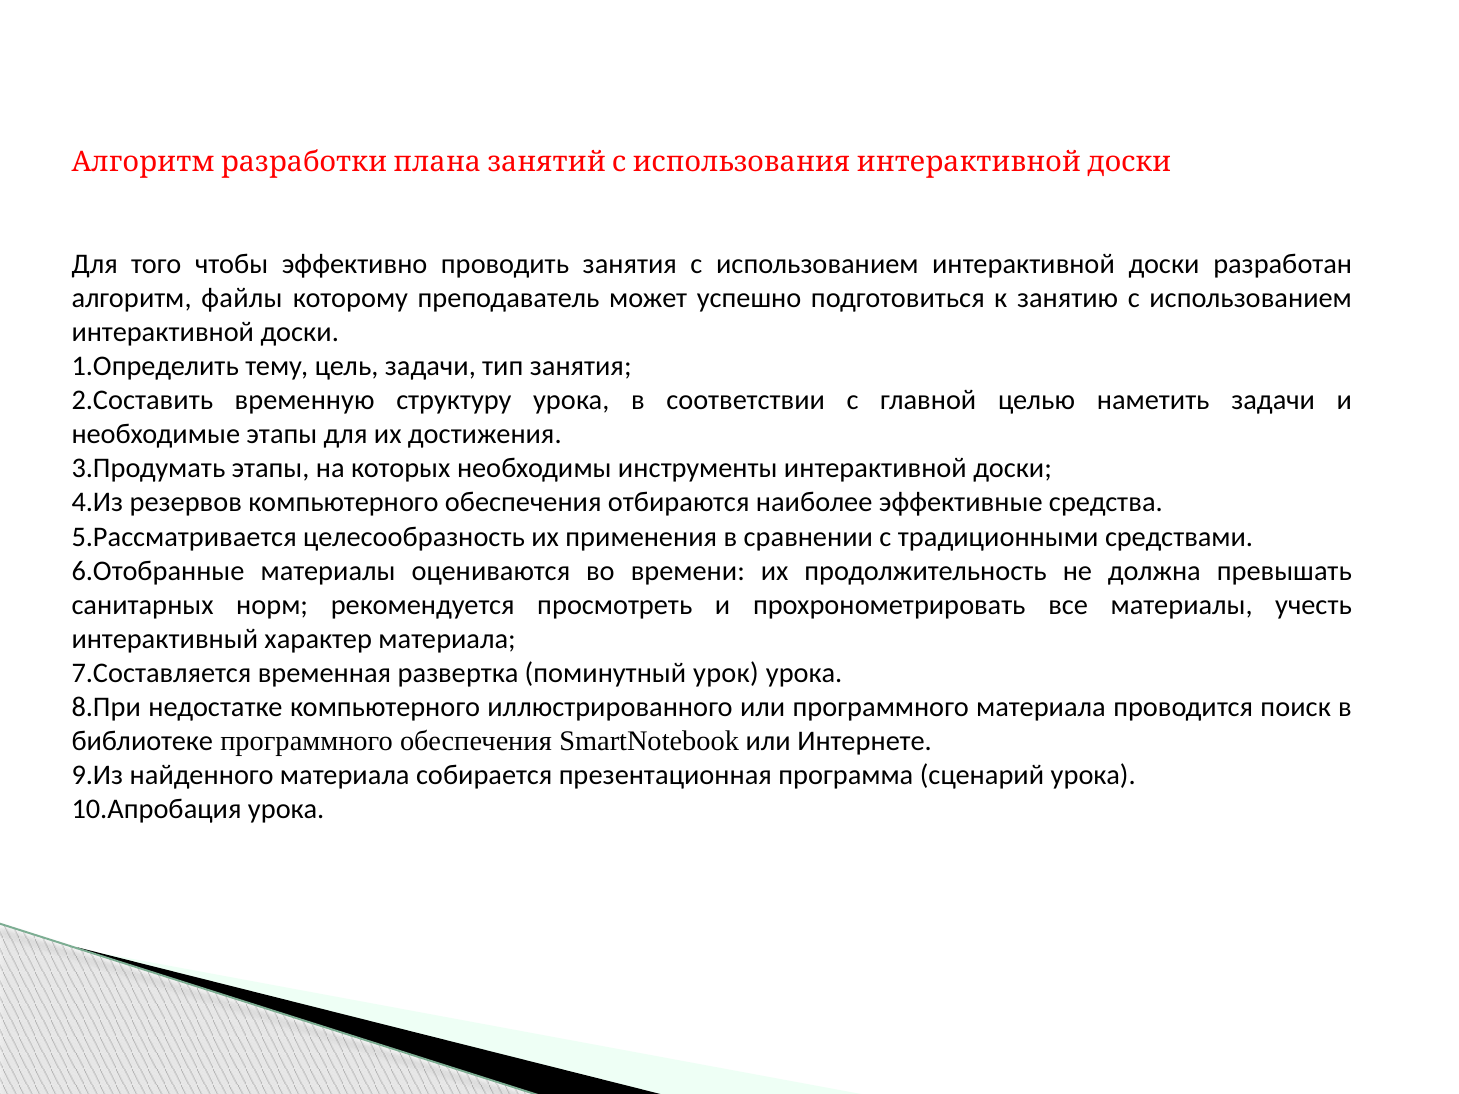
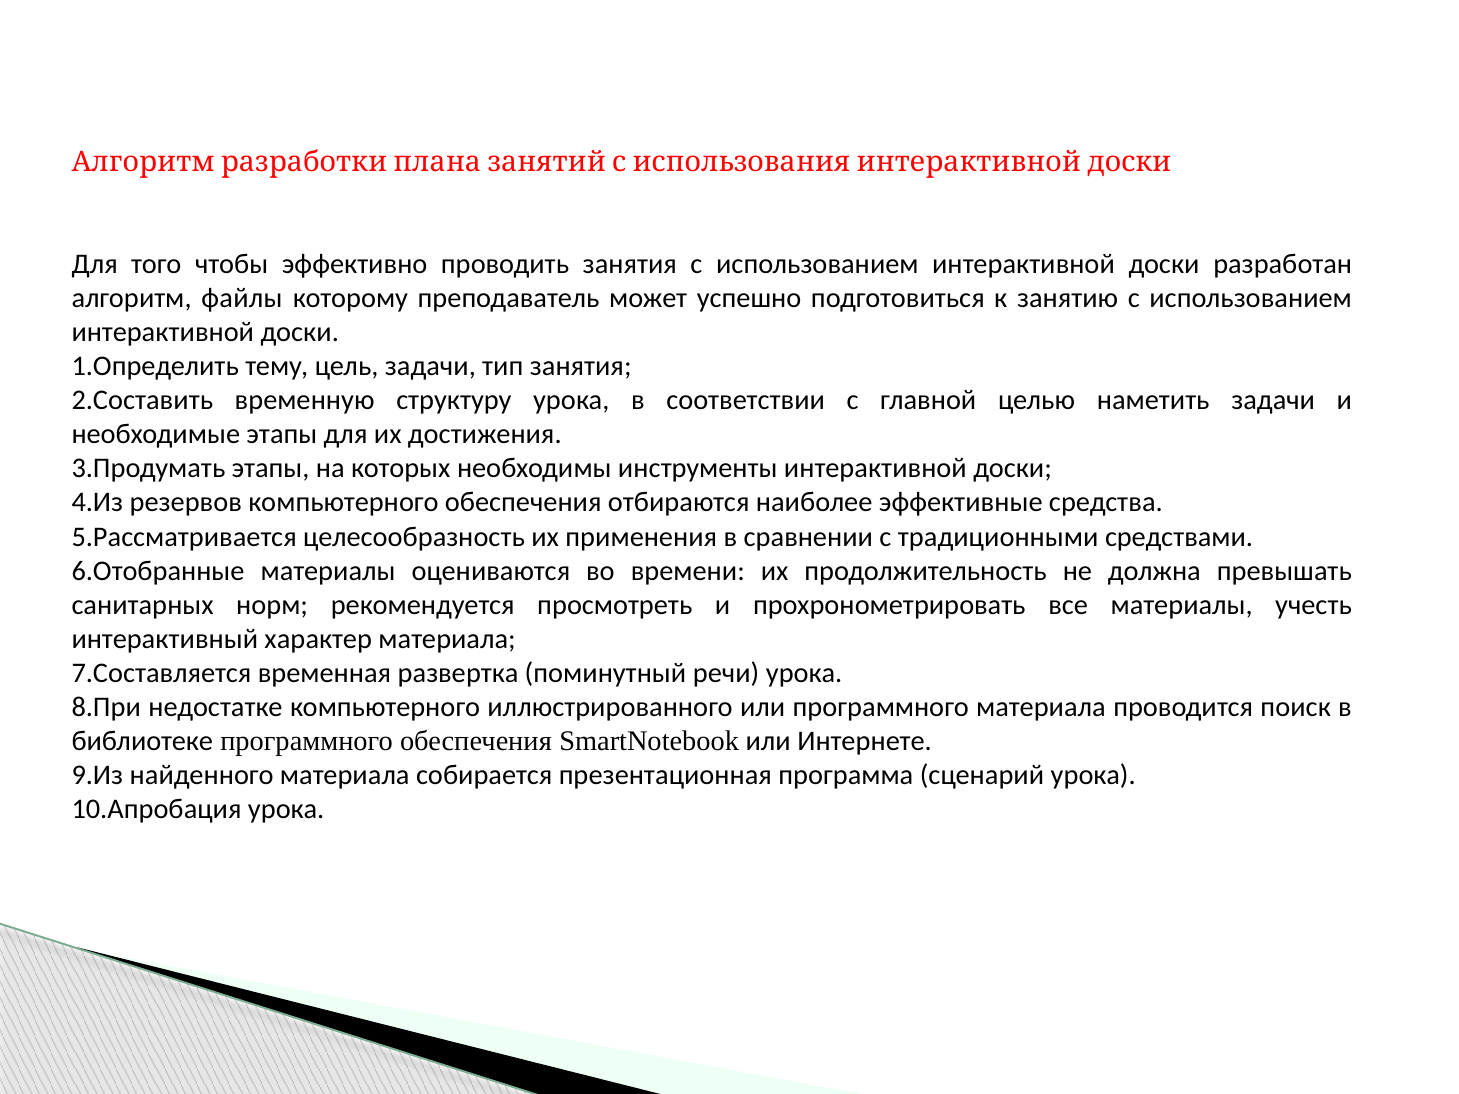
урок: урок -> речи (726, 673)
